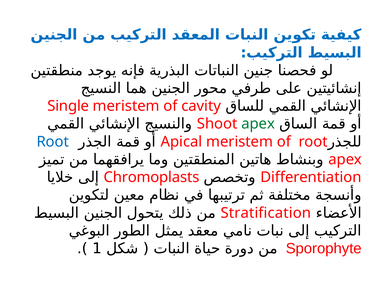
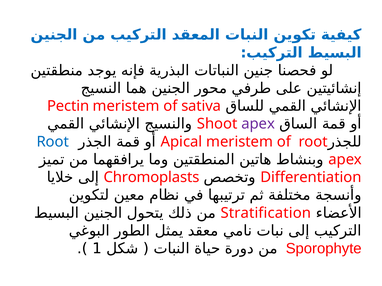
Single: Single -> Pectin (68, 106)
cavity: cavity -> sativa (201, 106)
apex colour: green -> purple (258, 124)
